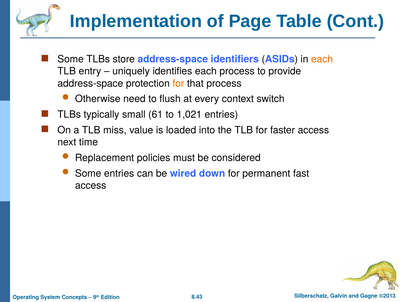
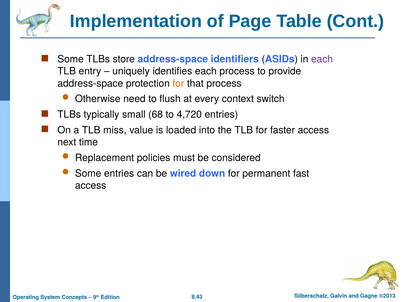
each colour: orange -> purple (322, 59)
61: 61 -> 68 (156, 114)
1,021: 1,021 -> 4,720 (189, 114)
